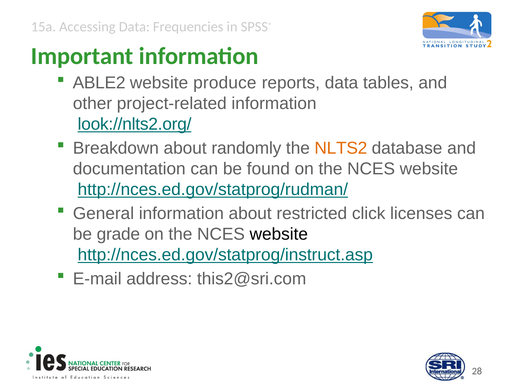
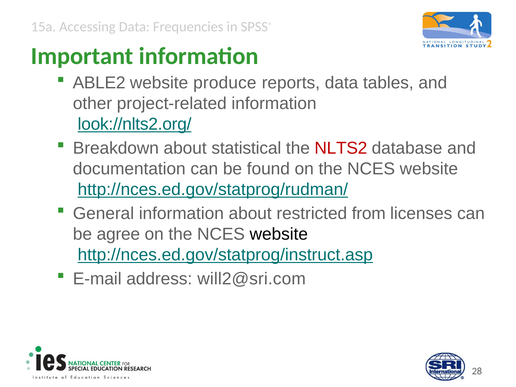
randomly: randomly -> statistical (246, 148)
NLTS2 colour: orange -> red (341, 148)
click: click -> from (369, 214)
grade: grade -> agree (118, 234)
this2@sri.com: this2@sri.com -> will2@sri.com (252, 279)
